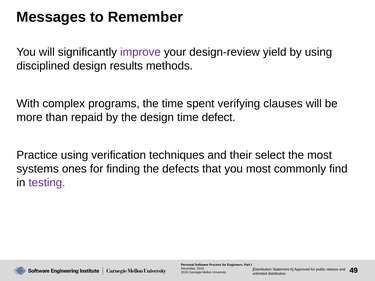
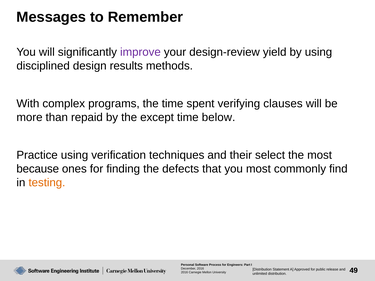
the design: design -> except (157, 117)
defect: defect -> below (219, 117)
systems: systems -> because (38, 169)
testing colour: purple -> orange (47, 183)
